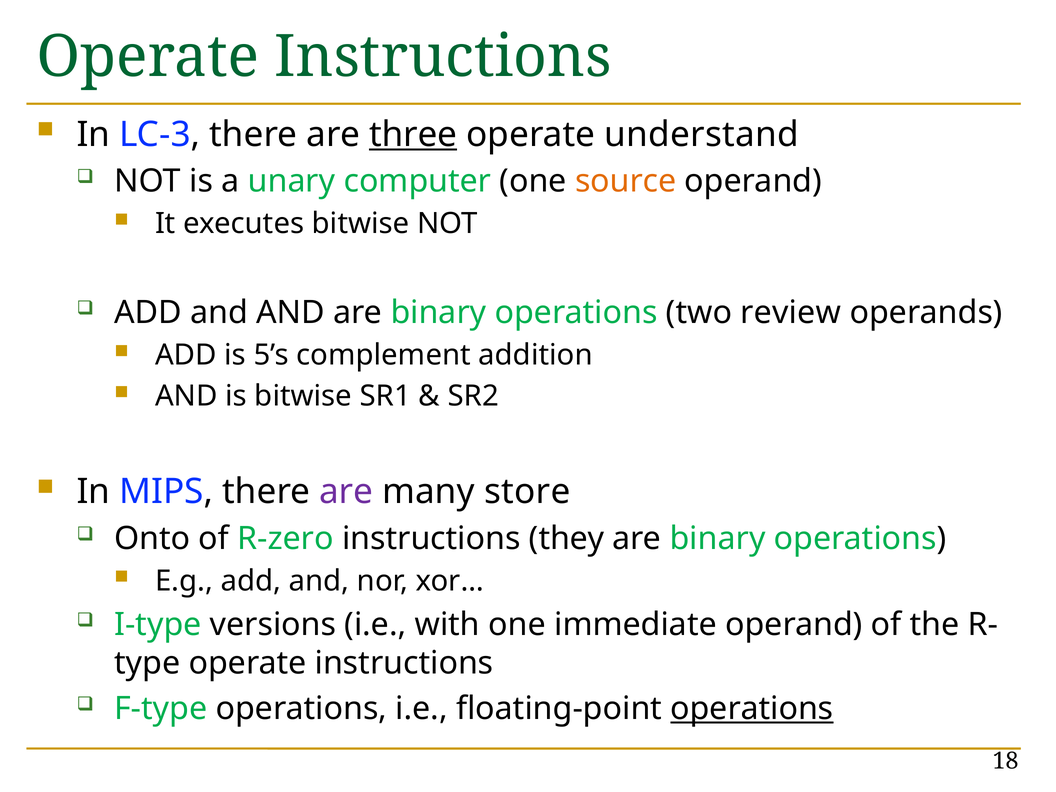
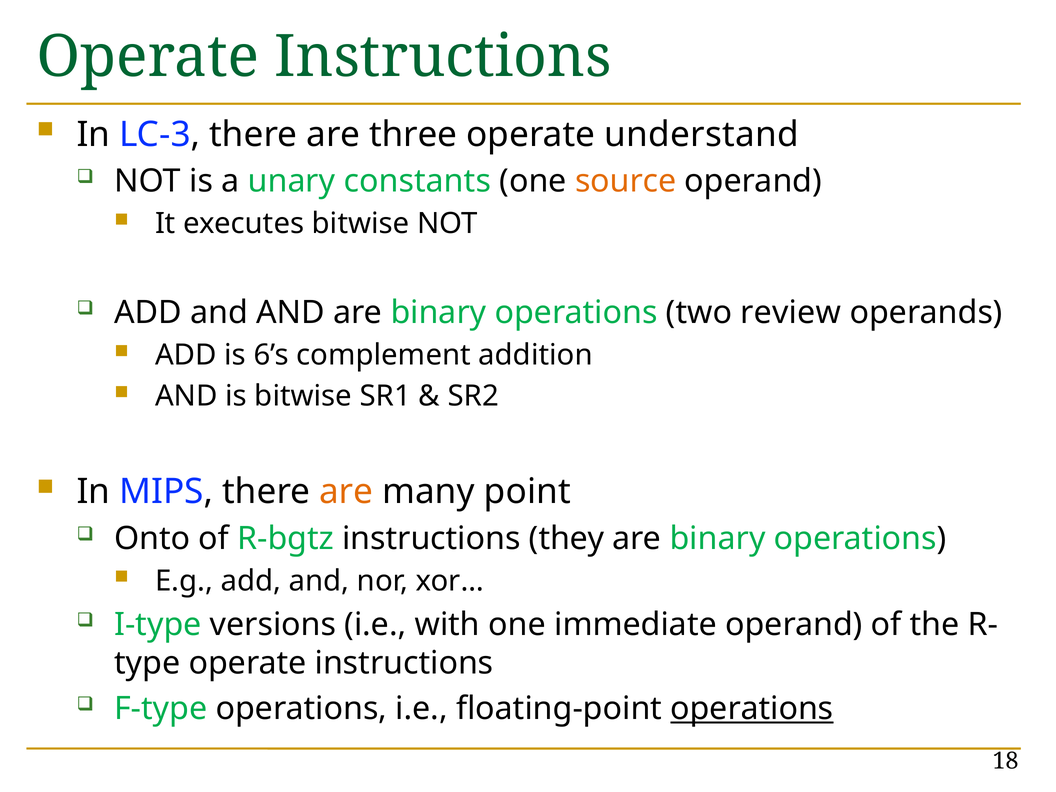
three underline: present -> none (413, 134)
computer: computer -> constants (417, 181)
5’s: 5’s -> 6’s (271, 355)
are colour: purple -> orange (346, 492)
store: store -> point (527, 492)
R-zero: R-zero -> R-bgtz (286, 538)
